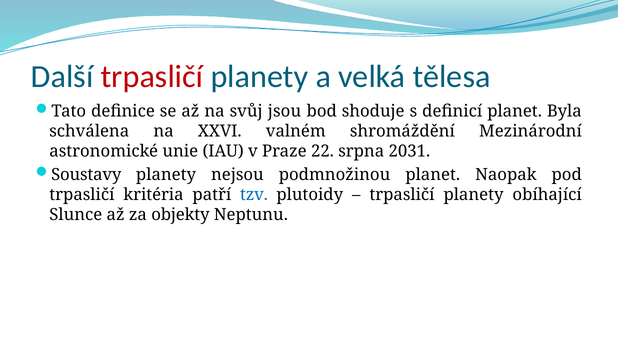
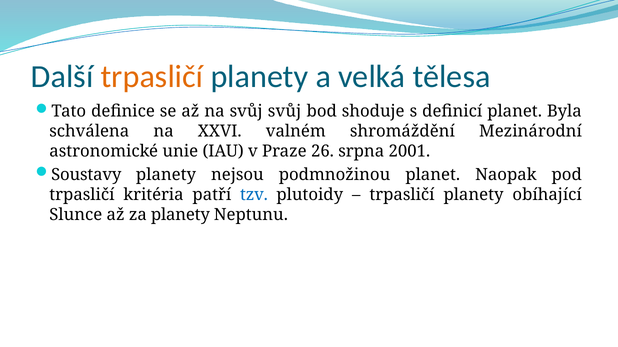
trpasličí colour: red -> orange (152, 77)
svůj jsou: jsou -> svůj (285, 112)
22: 22 -> 26 (322, 152)
2031: 2031 -> 2001 (409, 152)
za objekty: objekty -> planety (180, 215)
